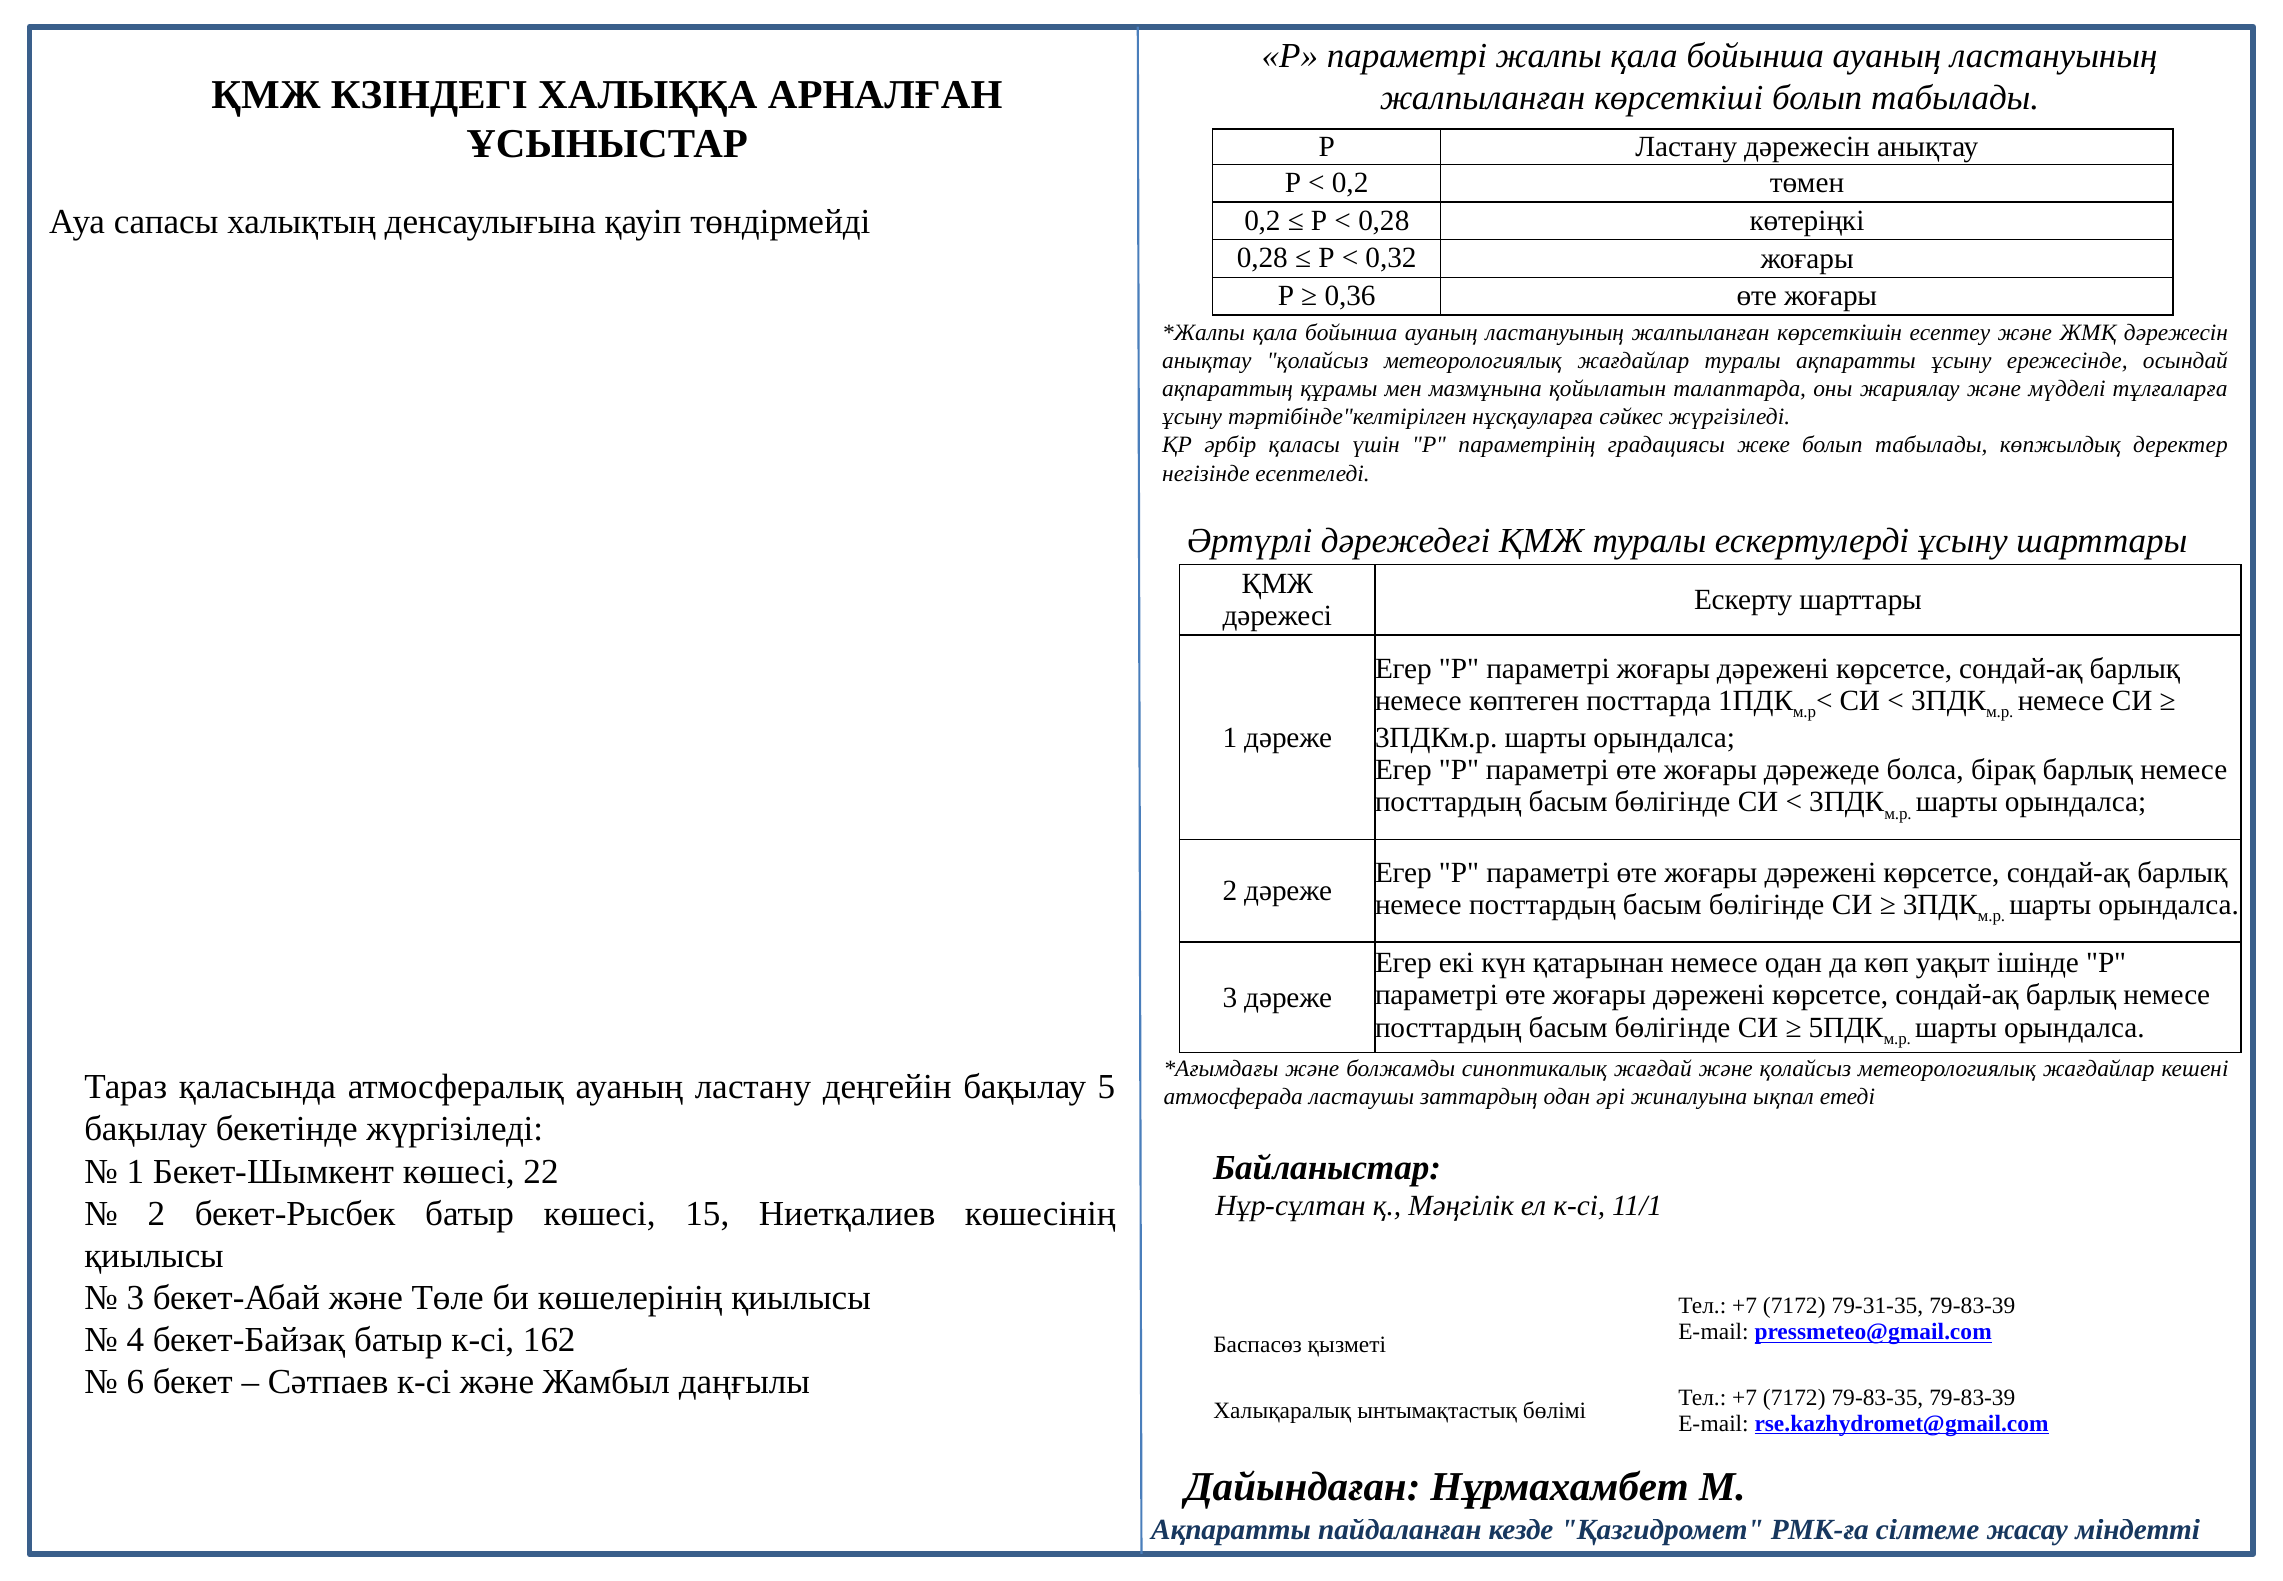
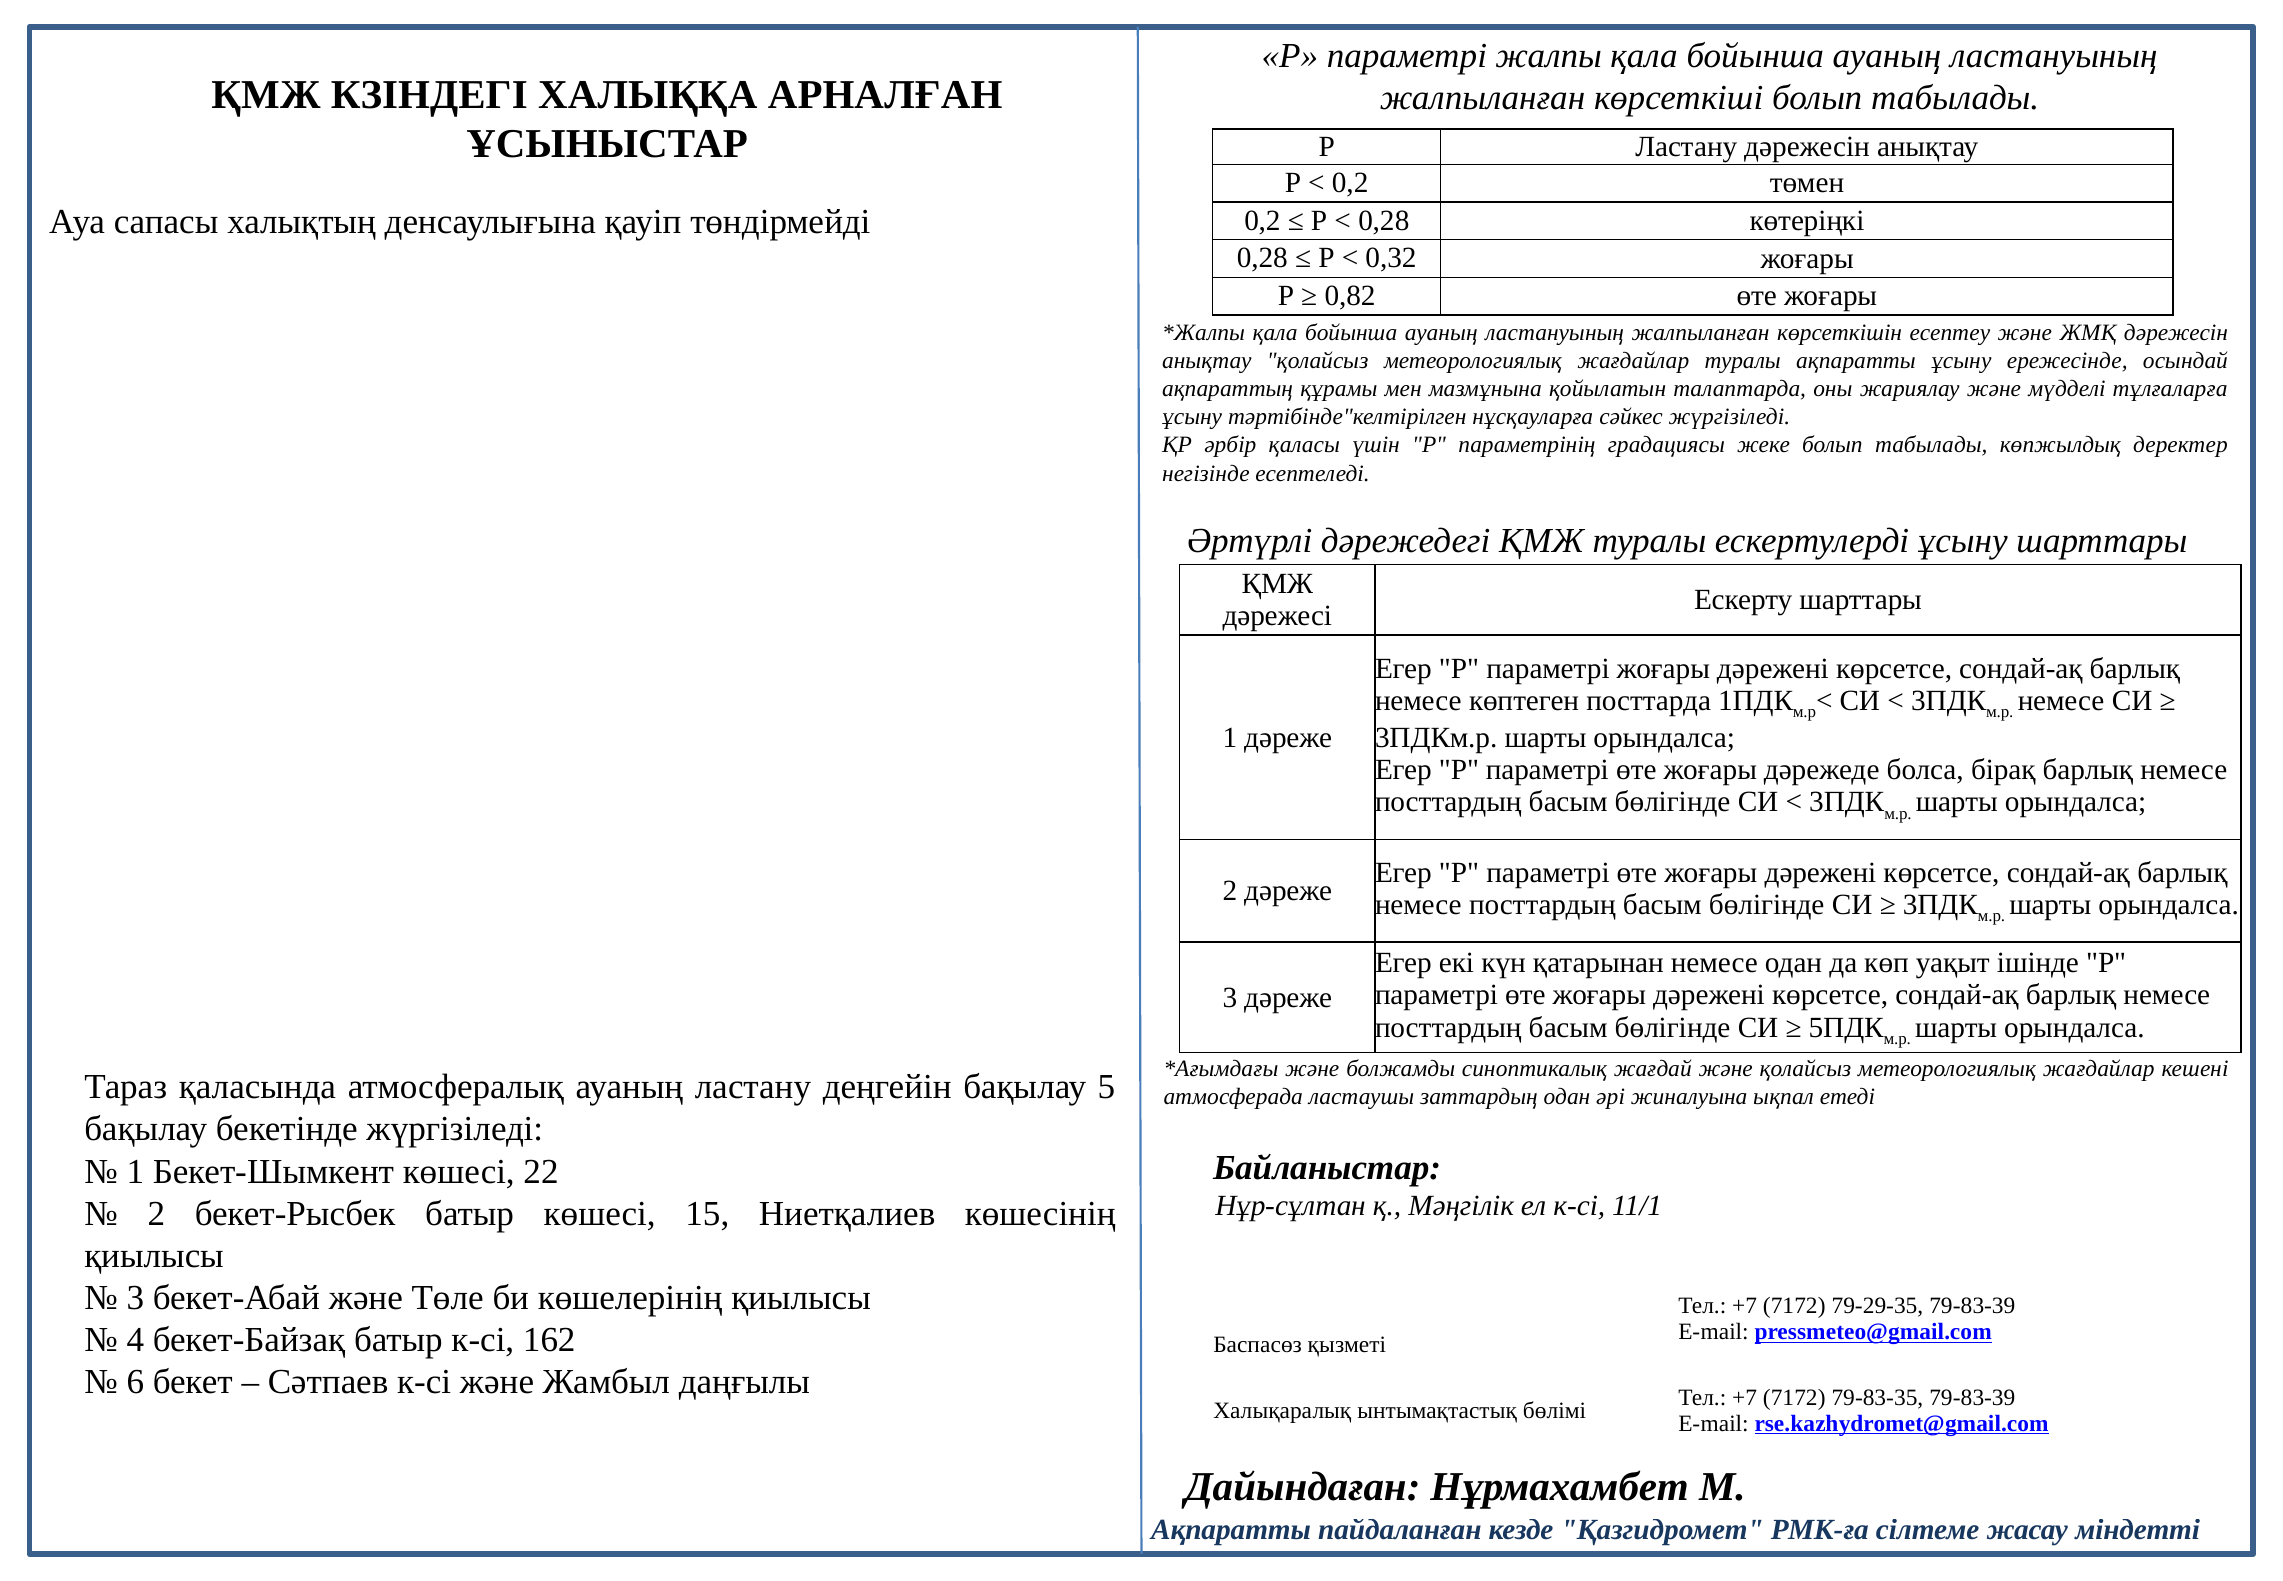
0,36: 0,36 -> 0,82 (1350, 296)
79-31-35: 79-31-35 -> 79-29-35 (1877, 1306)
